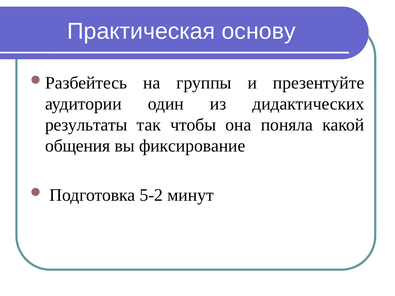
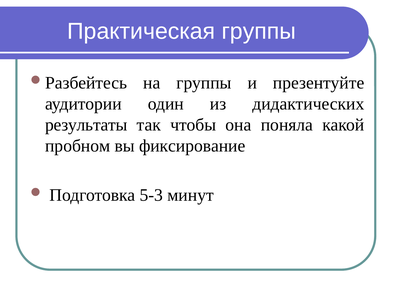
Практическая основу: основу -> группы (259, 31)
общения: общения -> пробном (78, 146)
5-2: 5-2 -> 5-3 (151, 195)
